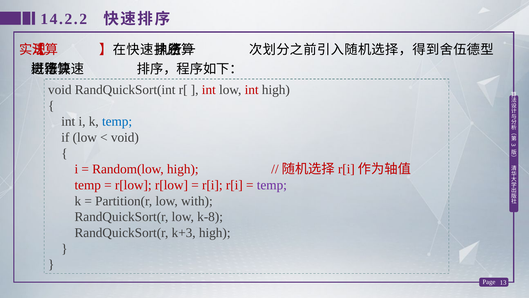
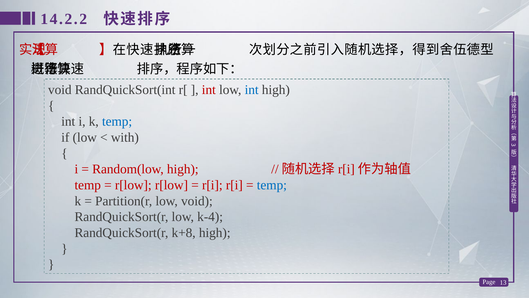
int colour: red -> blue (252, 90)
void: void -> with (125, 137)
temp colour: purple -> blue (272, 185)
low with: with -> void (197, 201)
k-8: k-8 -> k-4 (210, 217)
k+3: k+3 -> k+8 (184, 232)
